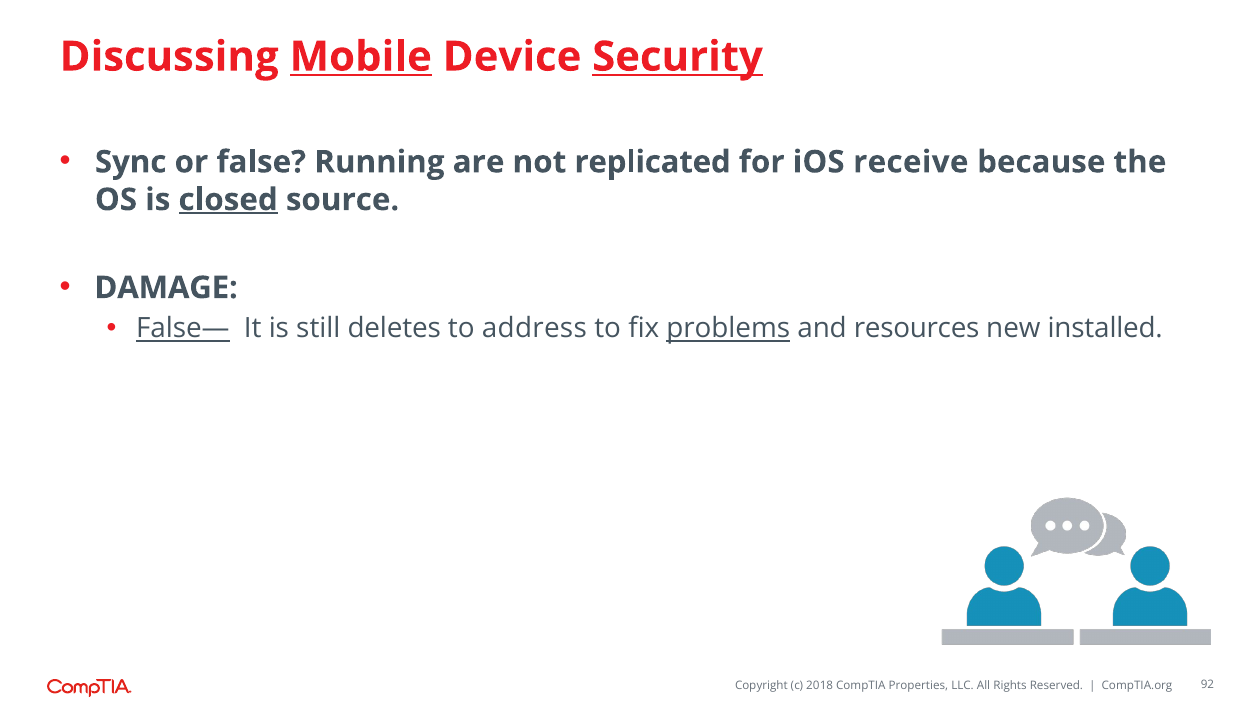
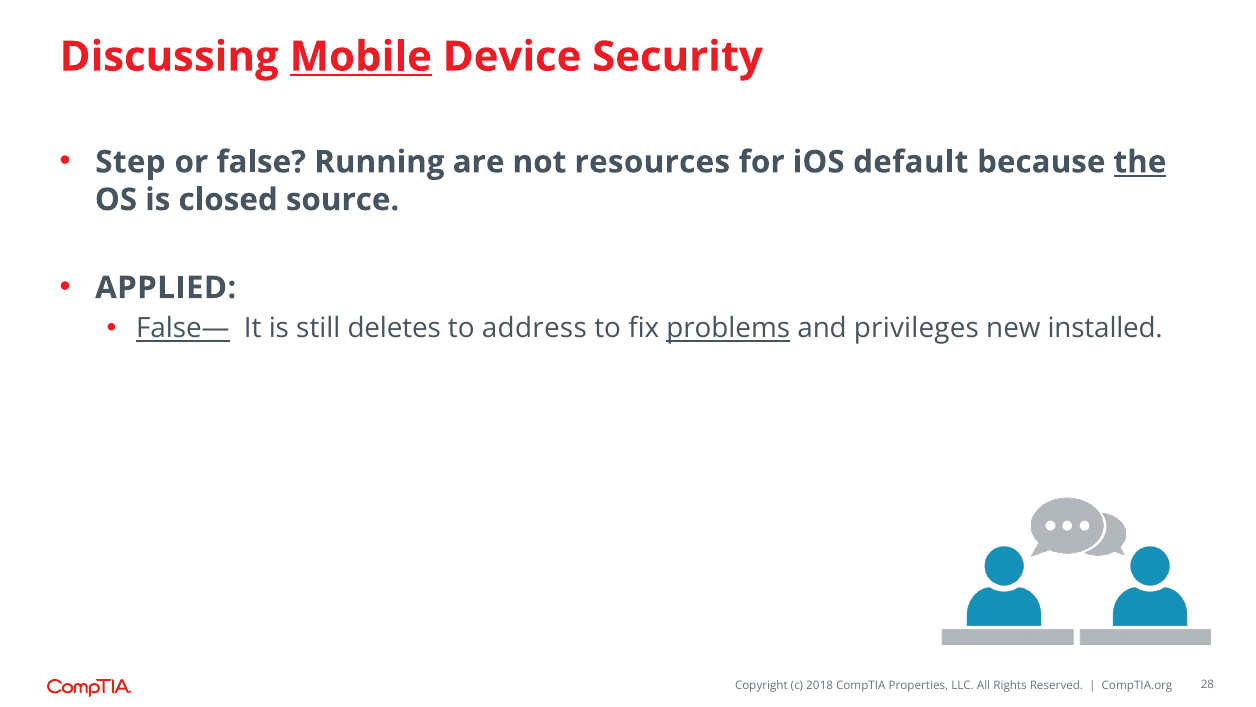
Security underline: present -> none (678, 57)
Sync: Sync -> Step (130, 162)
replicated: replicated -> resources (652, 162)
receive: receive -> default (911, 162)
the underline: none -> present (1140, 162)
closed underline: present -> none (228, 200)
DAMAGE: DAMAGE -> APPLIED (166, 288)
resources: resources -> privileges (916, 328)
92: 92 -> 28 (1207, 684)
